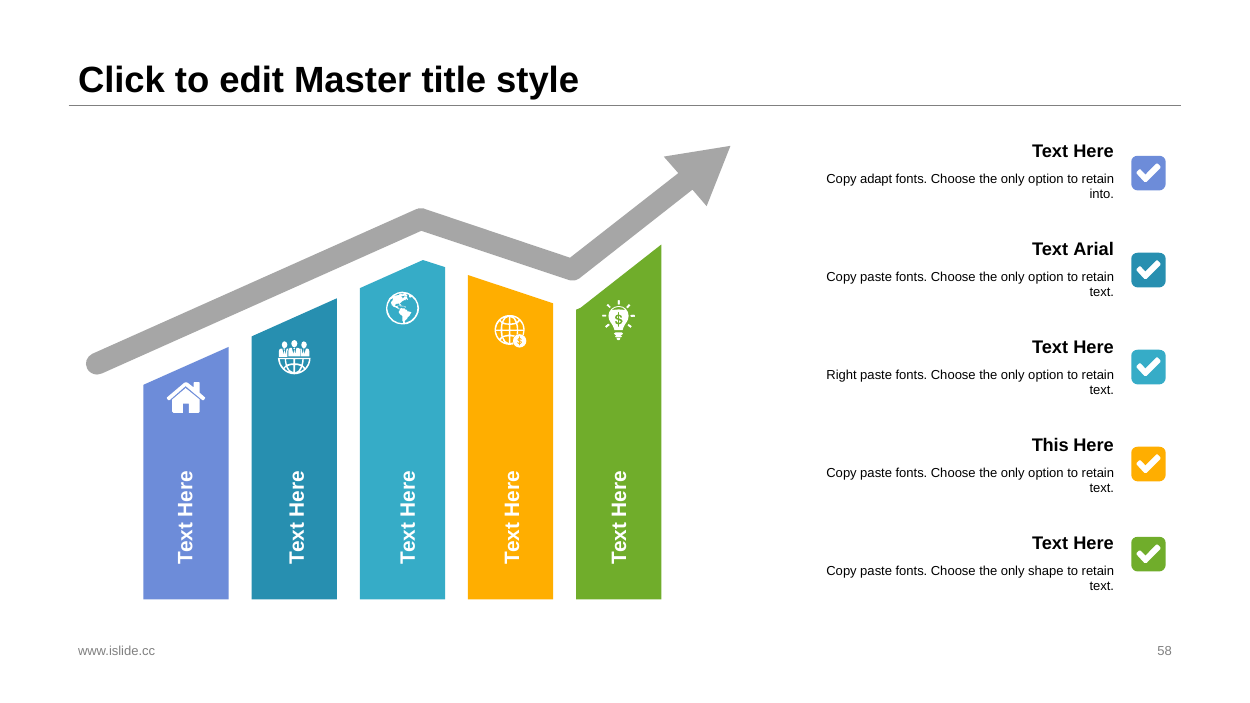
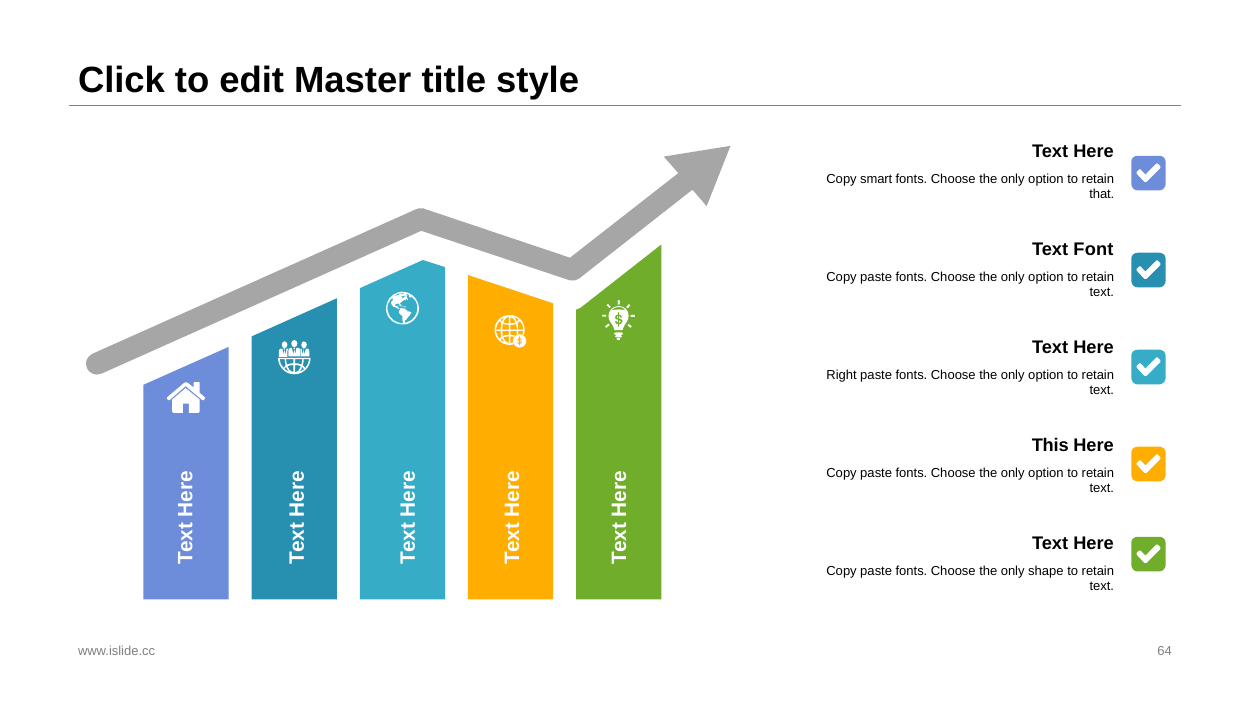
adapt: adapt -> smart (876, 179)
into: into -> that (1102, 194)
Arial: Arial -> Font (1093, 250)
58: 58 -> 64 (1165, 651)
